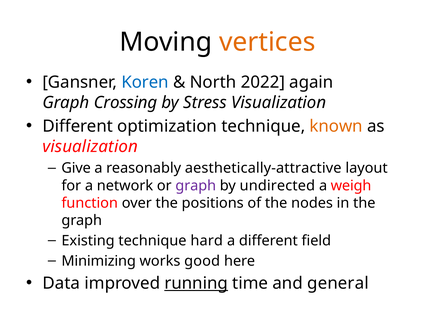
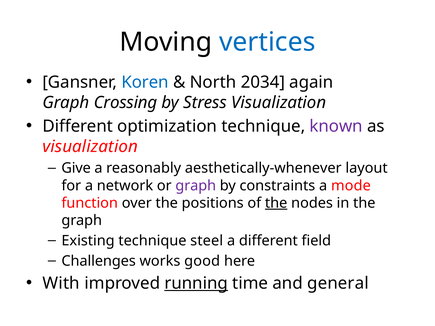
vertices colour: orange -> blue (267, 42)
2022: 2022 -> 2034 (263, 82)
known colour: orange -> purple (336, 126)
aesthetically-attractive: aesthetically-attractive -> aesthetically-whenever (263, 168)
undirected: undirected -> constraints (277, 186)
weigh: weigh -> mode (351, 186)
the underline: none -> present (276, 203)
hard: hard -> steel (207, 241)
Minimizing: Minimizing -> Challenges (99, 261)
Data: Data -> With (61, 284)
